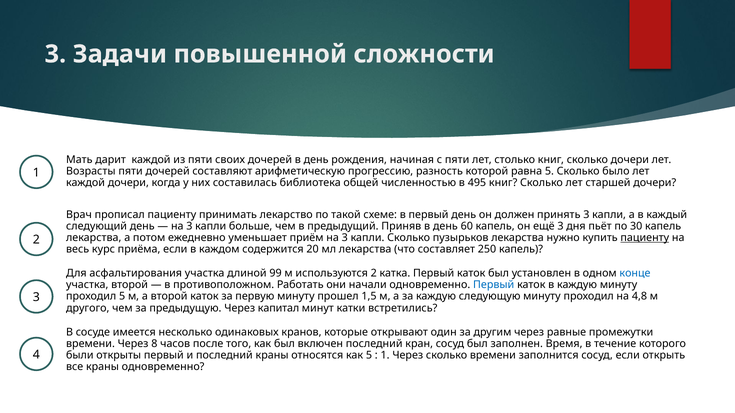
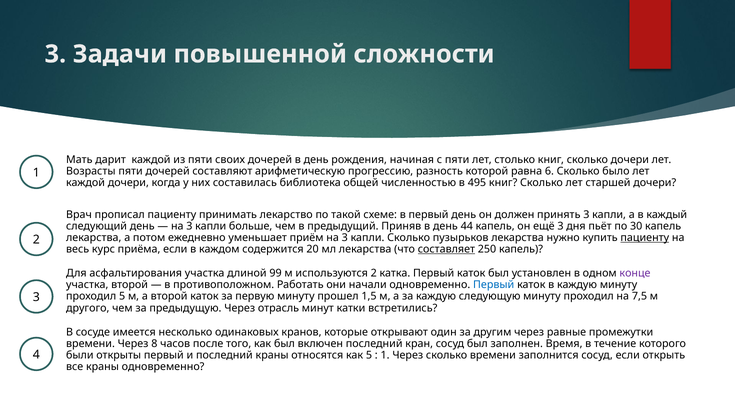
равна 5: 5 -> 6 (549, 172)
60: 60 -> 44 (467, 226)
составляет underline: none -> present (446, 250)
конце colour: blue -> purple (635, 274)
4,8: 4,8 -> 7,5 (639, 297)
капитал: капитал -> отрасль (278, 308)
